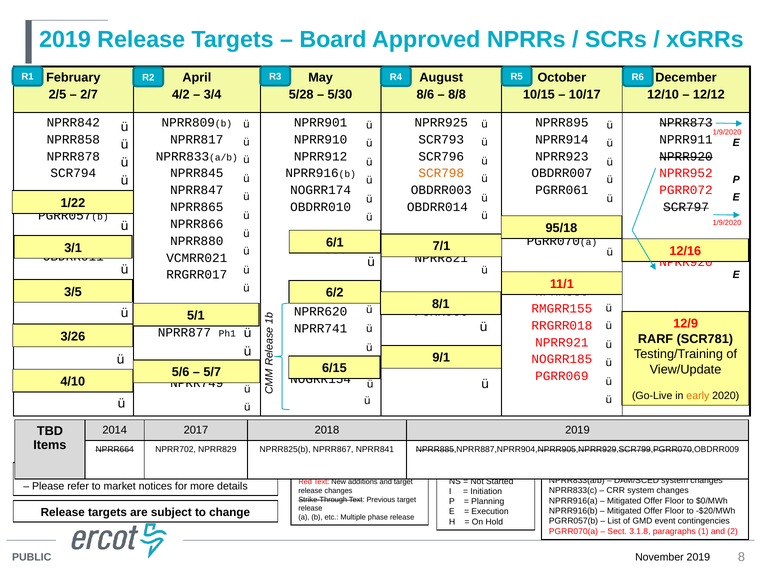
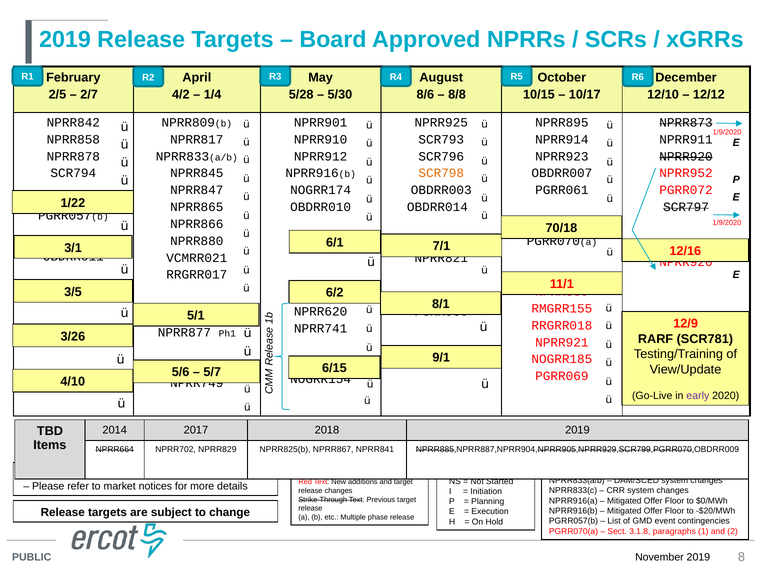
3/4: 3/4 -> 1/4 (213, 94)
95/18: 95/18 -> 70/18 (561, 228)
early colour: orange -> purple (698, 396)
